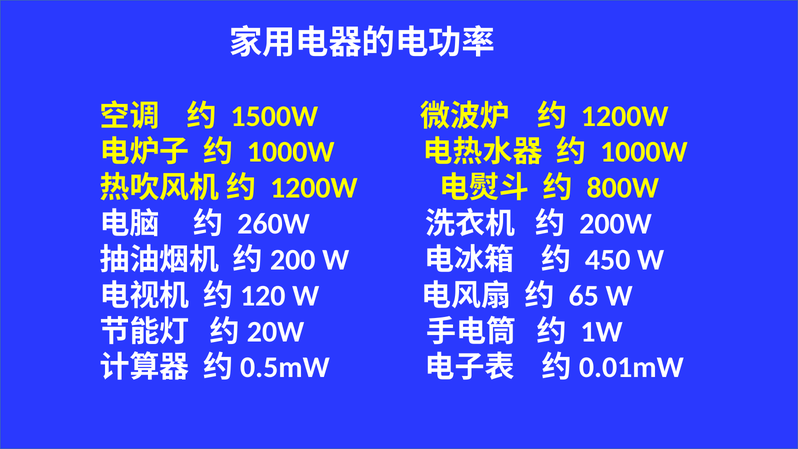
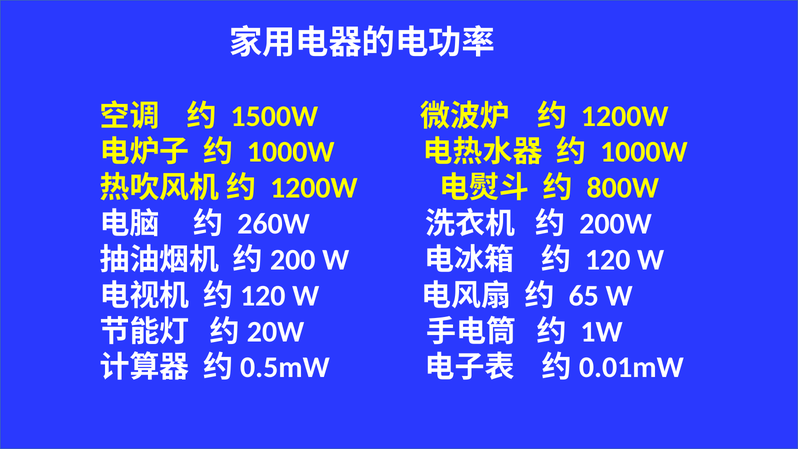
450: 450 -> 120 (608, 260)
